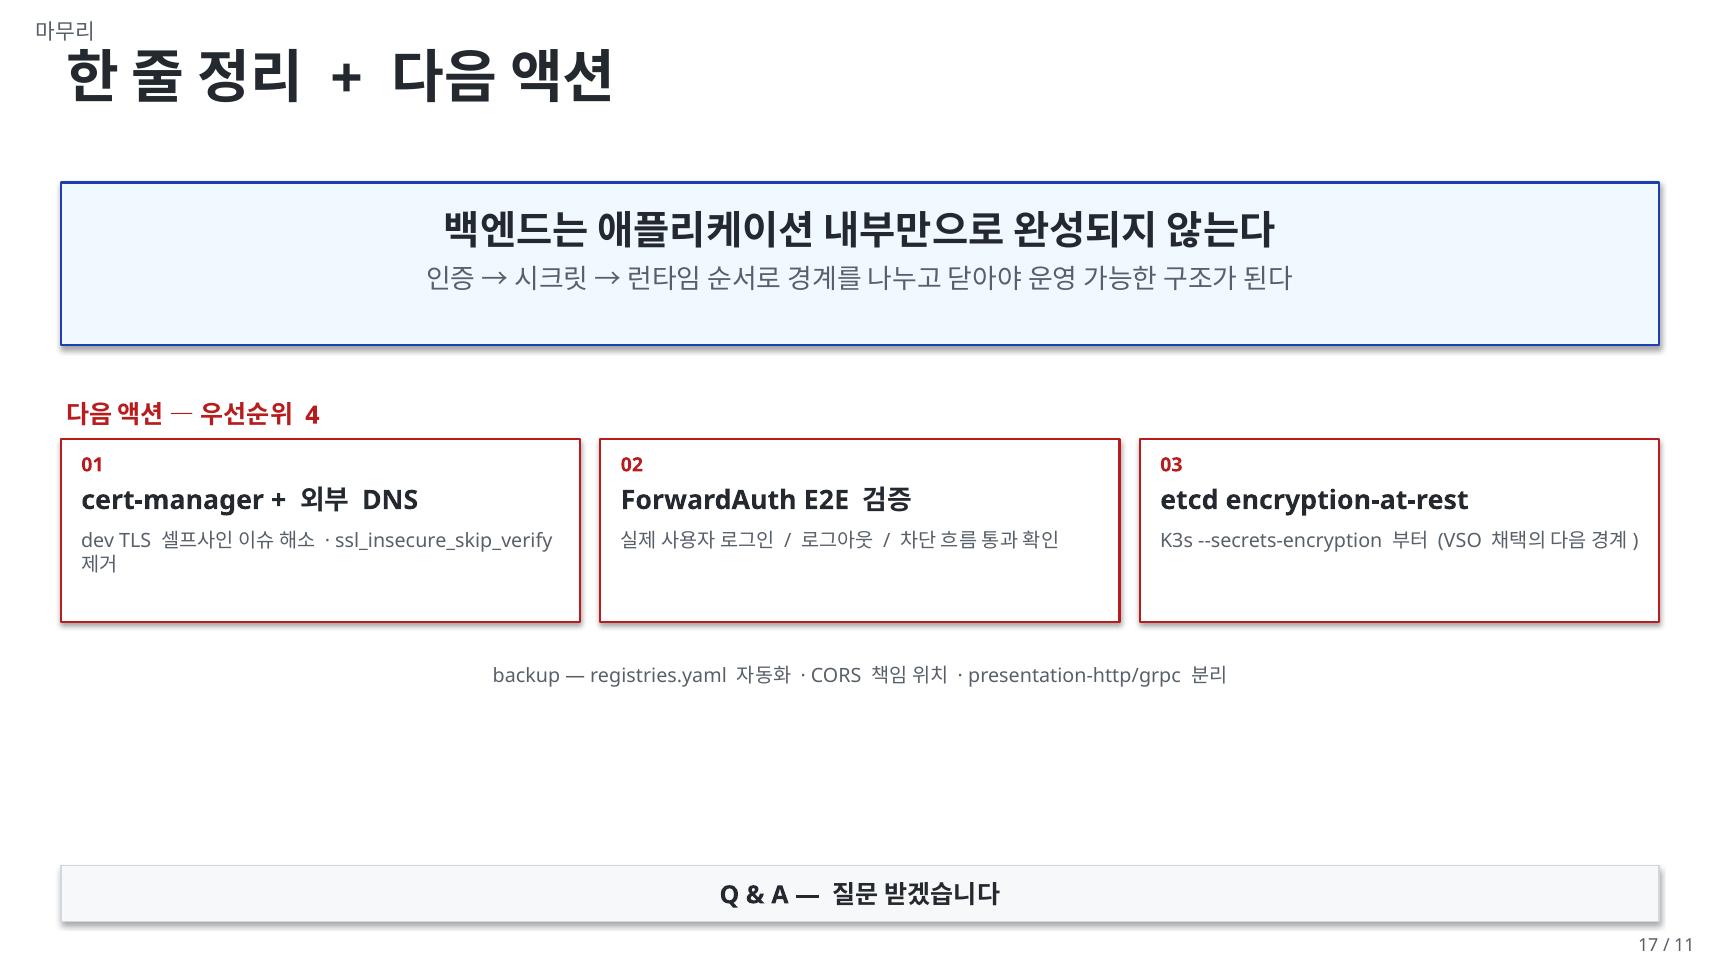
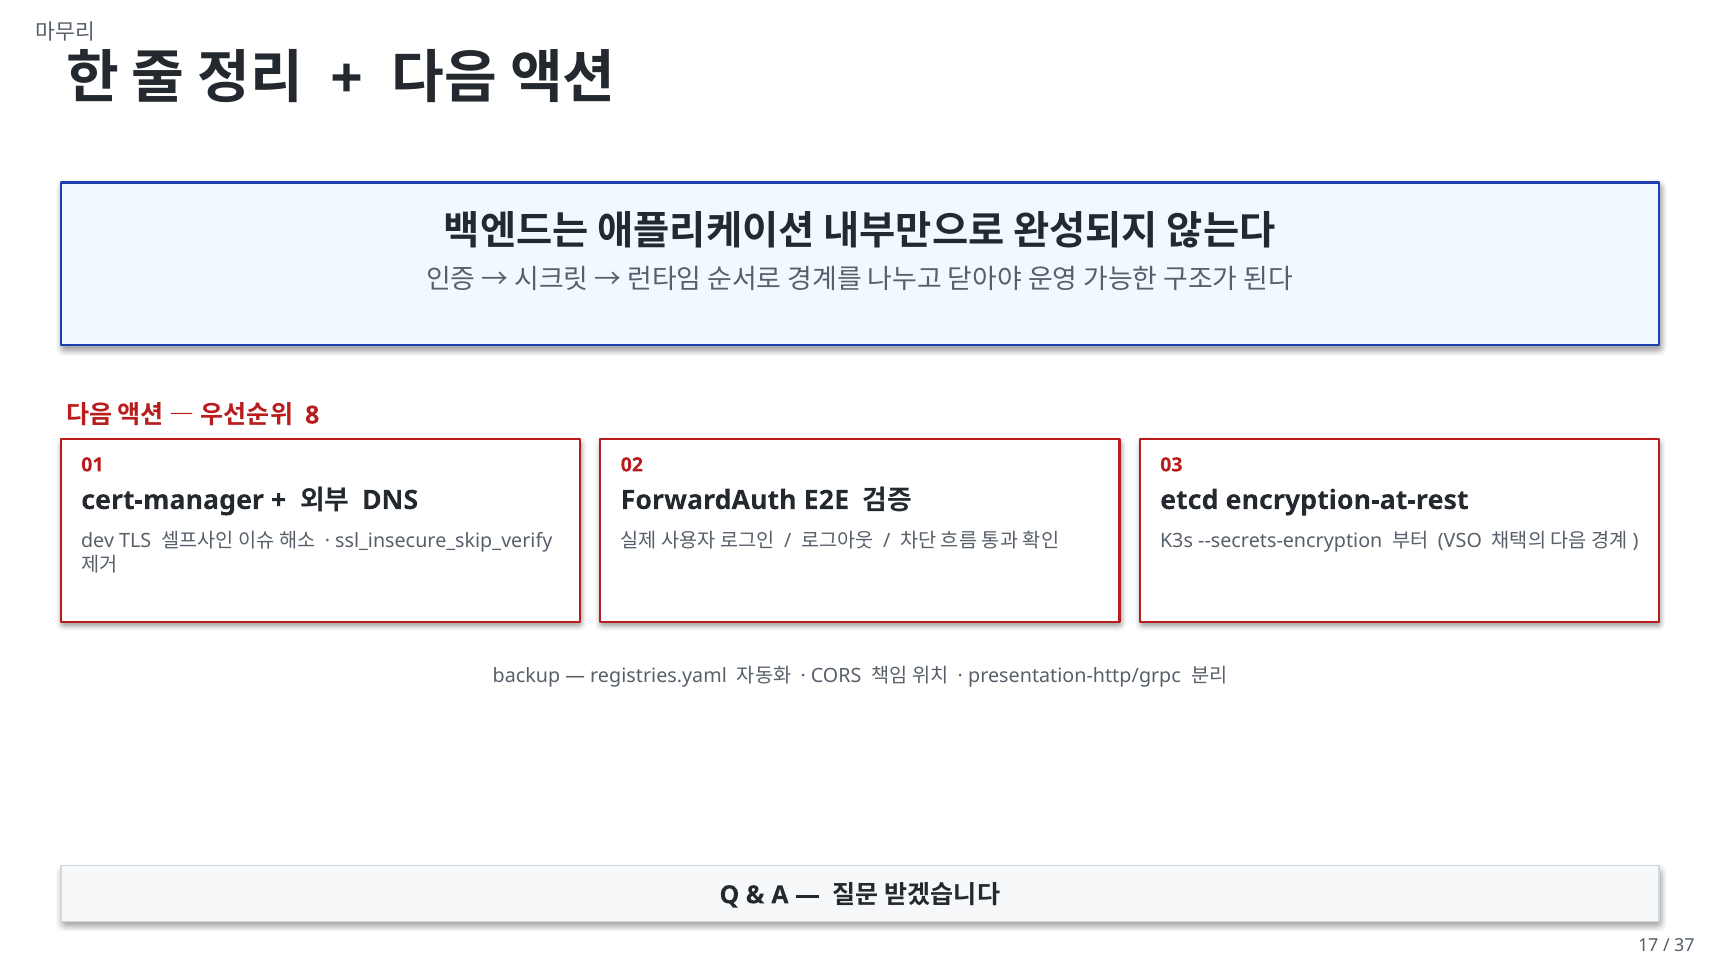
4: 4 -> 8 (312, 415)
11: 11 -> 37 (1684, 946)
